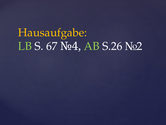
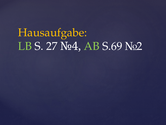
67: 67 -> 27 (52, 46)
S.26: S.26 -> S.69 (112, 46)
